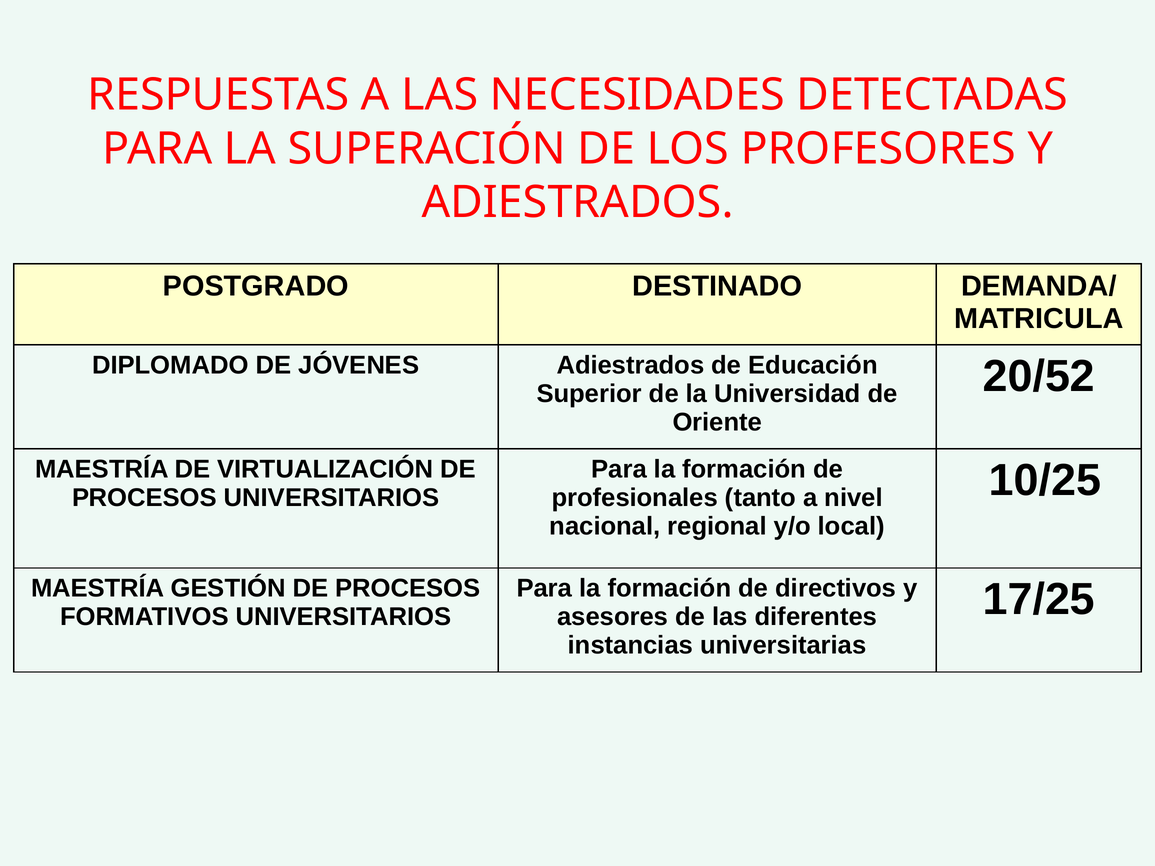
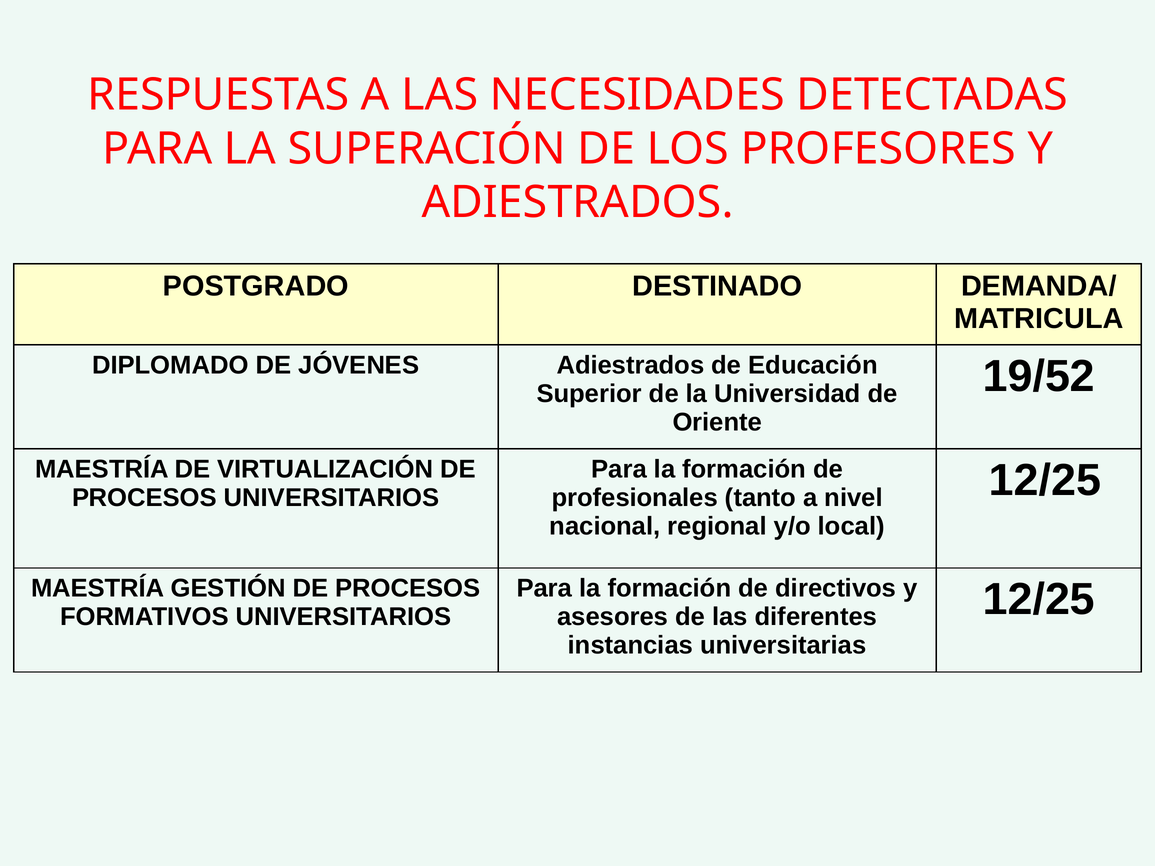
20/52: 20/52 -> 19/52 (1039, 376)
10/25: 10/25 -> 12/25 (1045, 480)
17/25: 17/25 -> 12/25 (1039, 600)
